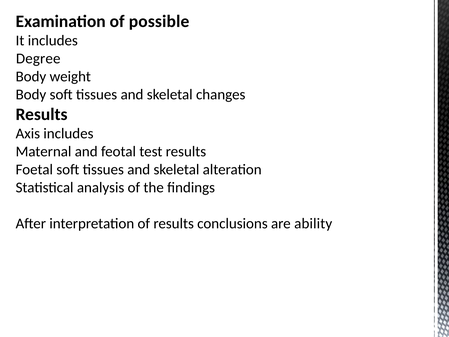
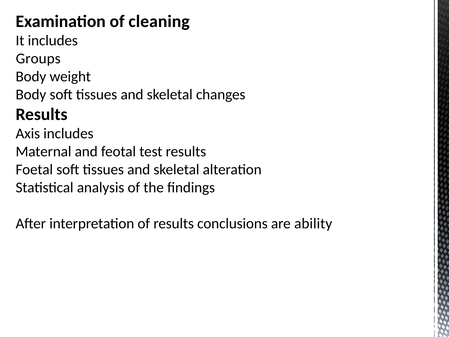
possible: possible -> cleaning (159, 21)
Degree: Degree -> Groups (38, 59)
